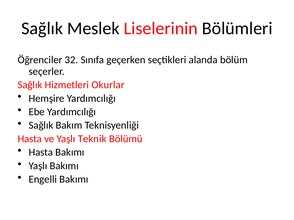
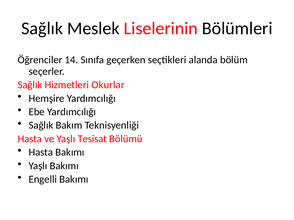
32: 32 -> 14 (72, 60)
Teknik: Teknik -> Tesisat (92, 139)
